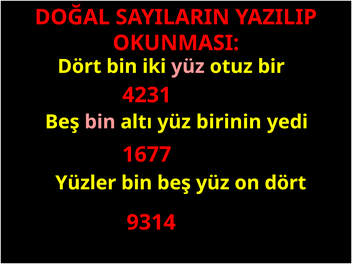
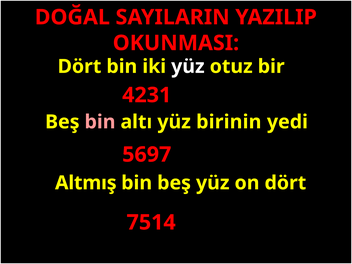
yüz colour: pink -> white (188, 66)
1677: 1677 -> 5697 (147, 155)
Yüzler: Yüzler -> Altmış (86, 183)
9314: 9314 -> 7514 (151, 222)
